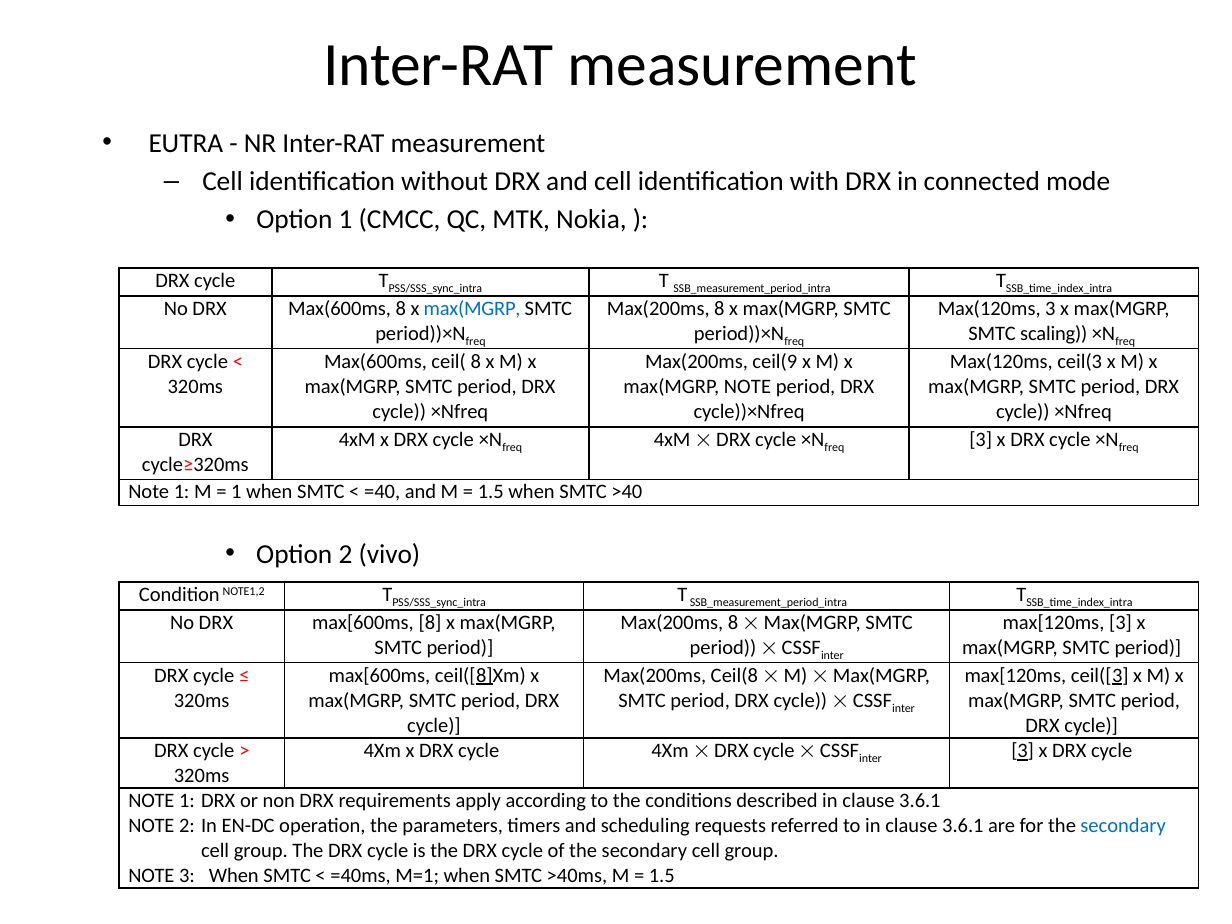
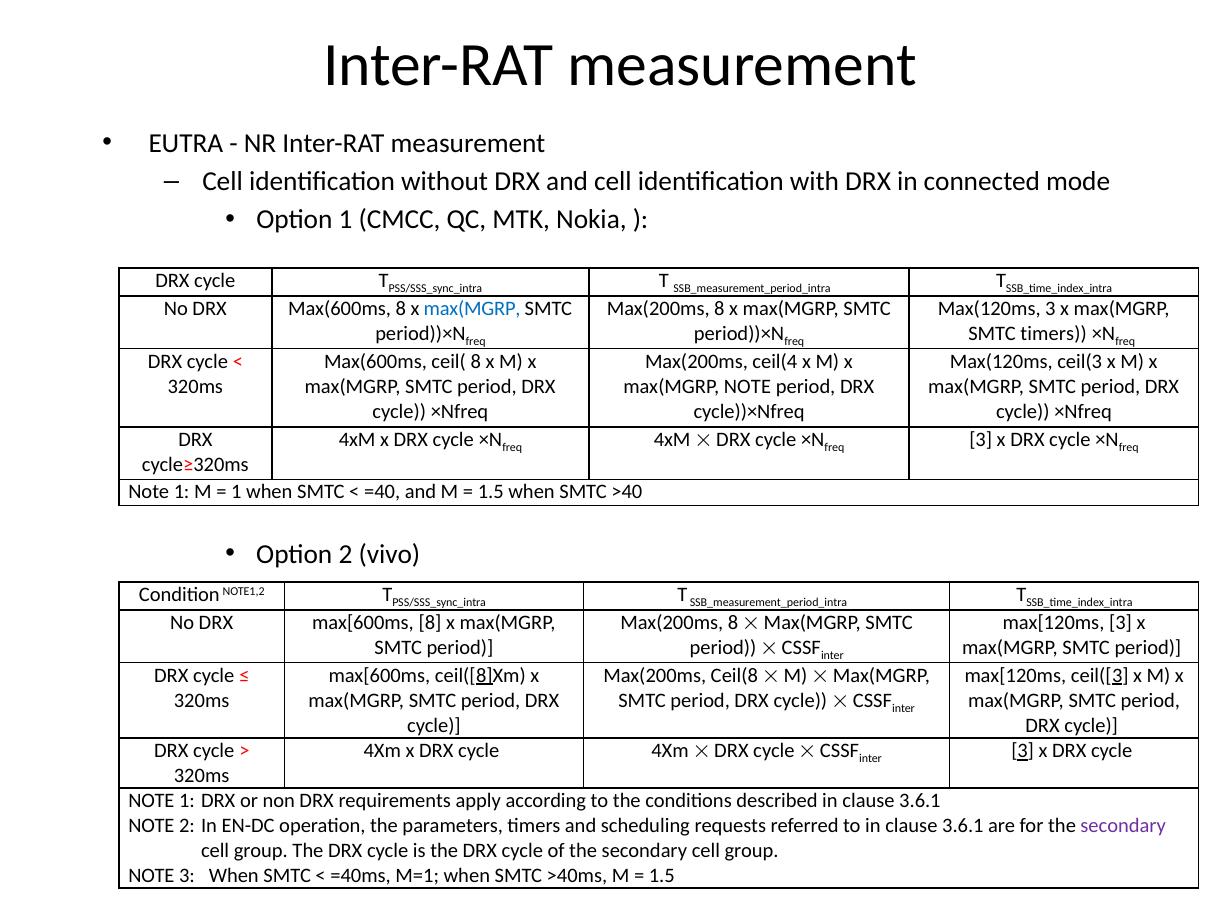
SMTC scaling: scaling -> timers (1054, 334)
ceil(9: ceil(9 -> ceil(4 (775, 361)
secondary colour: blue -> purple (1123, 826)
